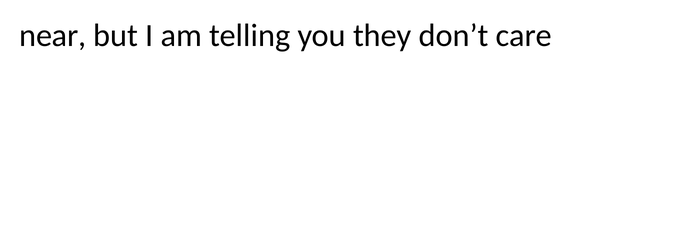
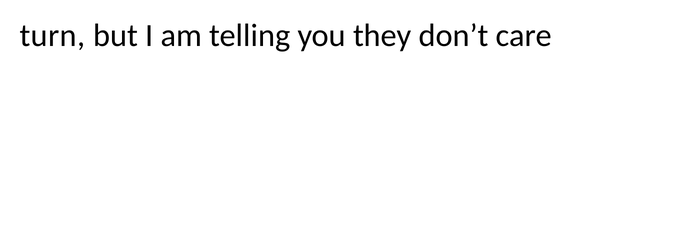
near: near -> turn (53, 35)
